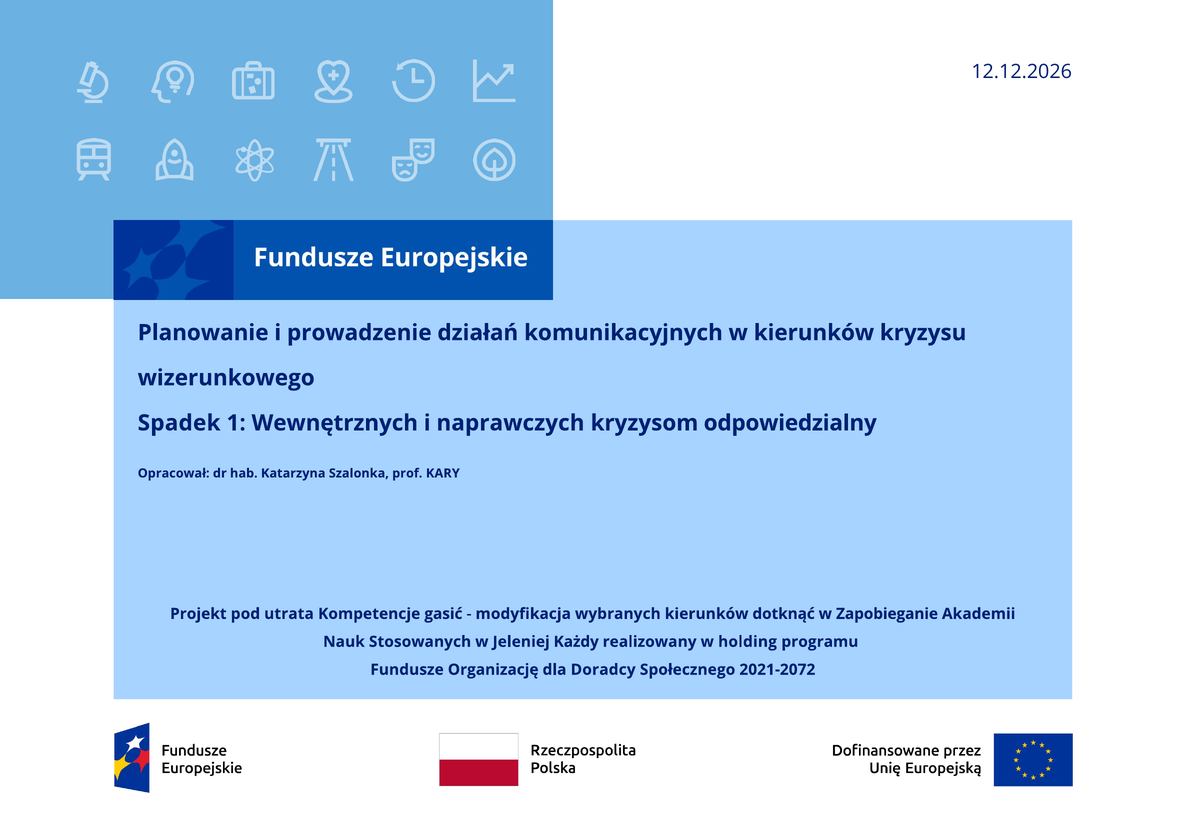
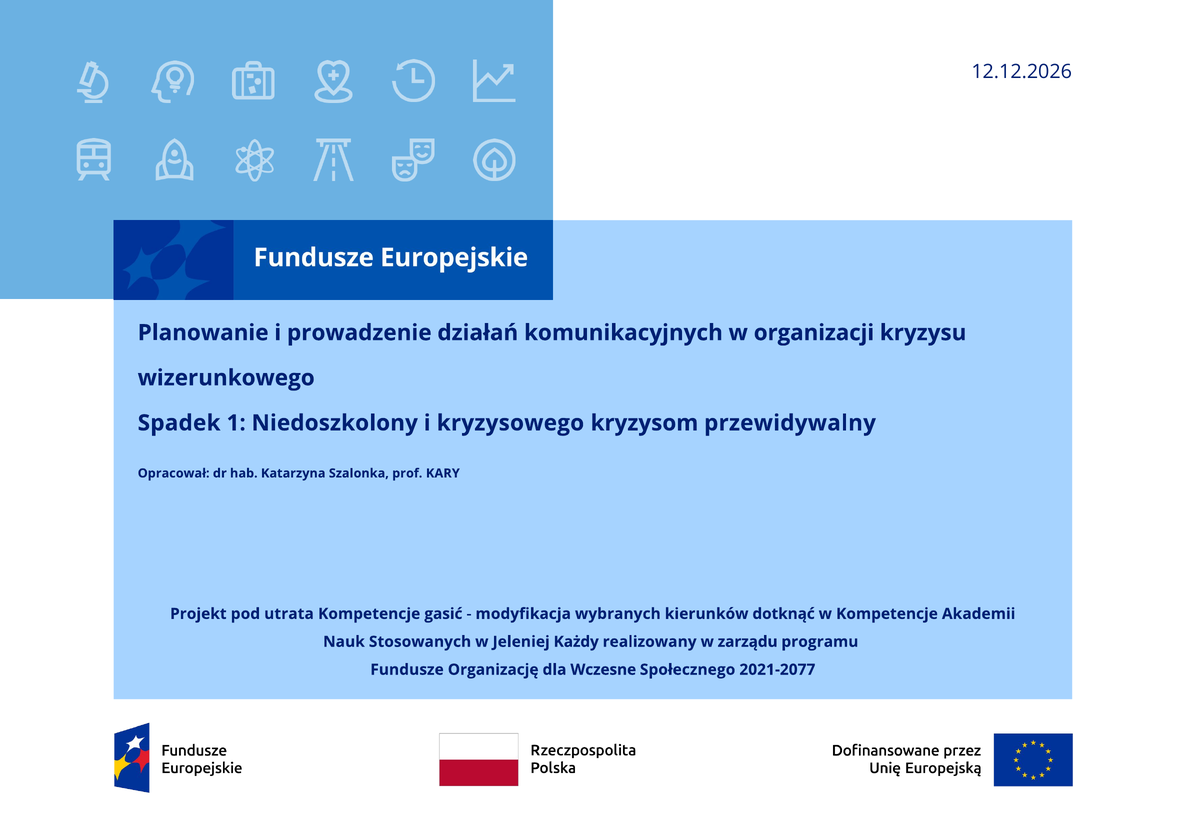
w kierunków: kierunków -> organizacji (814, 333)
Wewnętrznych: Wewnętrznych -> Niedoszkolony (335, 423)
naprawczych: naprawczych -> kryzysowego (510, 423)
odpowiedzialny: odpowiedzialny -> przewidywalny (790, 423)
w Zapobieganie: Zapobieganie -> Kompetencje (887, 614)
holding: holding -> zarządu (748, 641)
Doradcy: Doradcy -> Wczesne (603, 669)
2021-2072: 2021-2072 -> 2021-2077 (777, 669)
